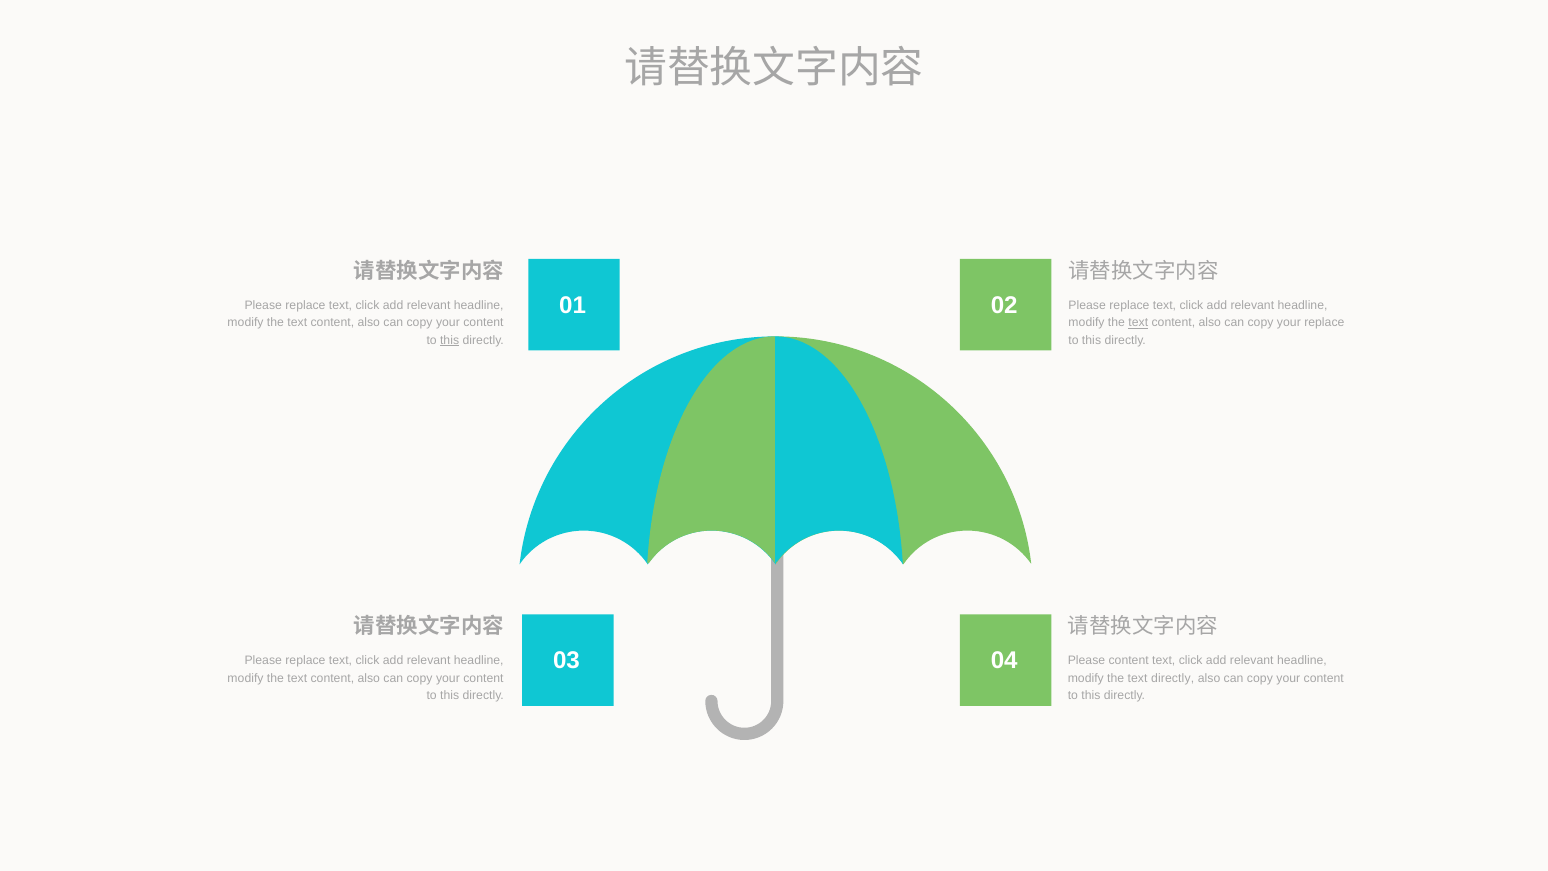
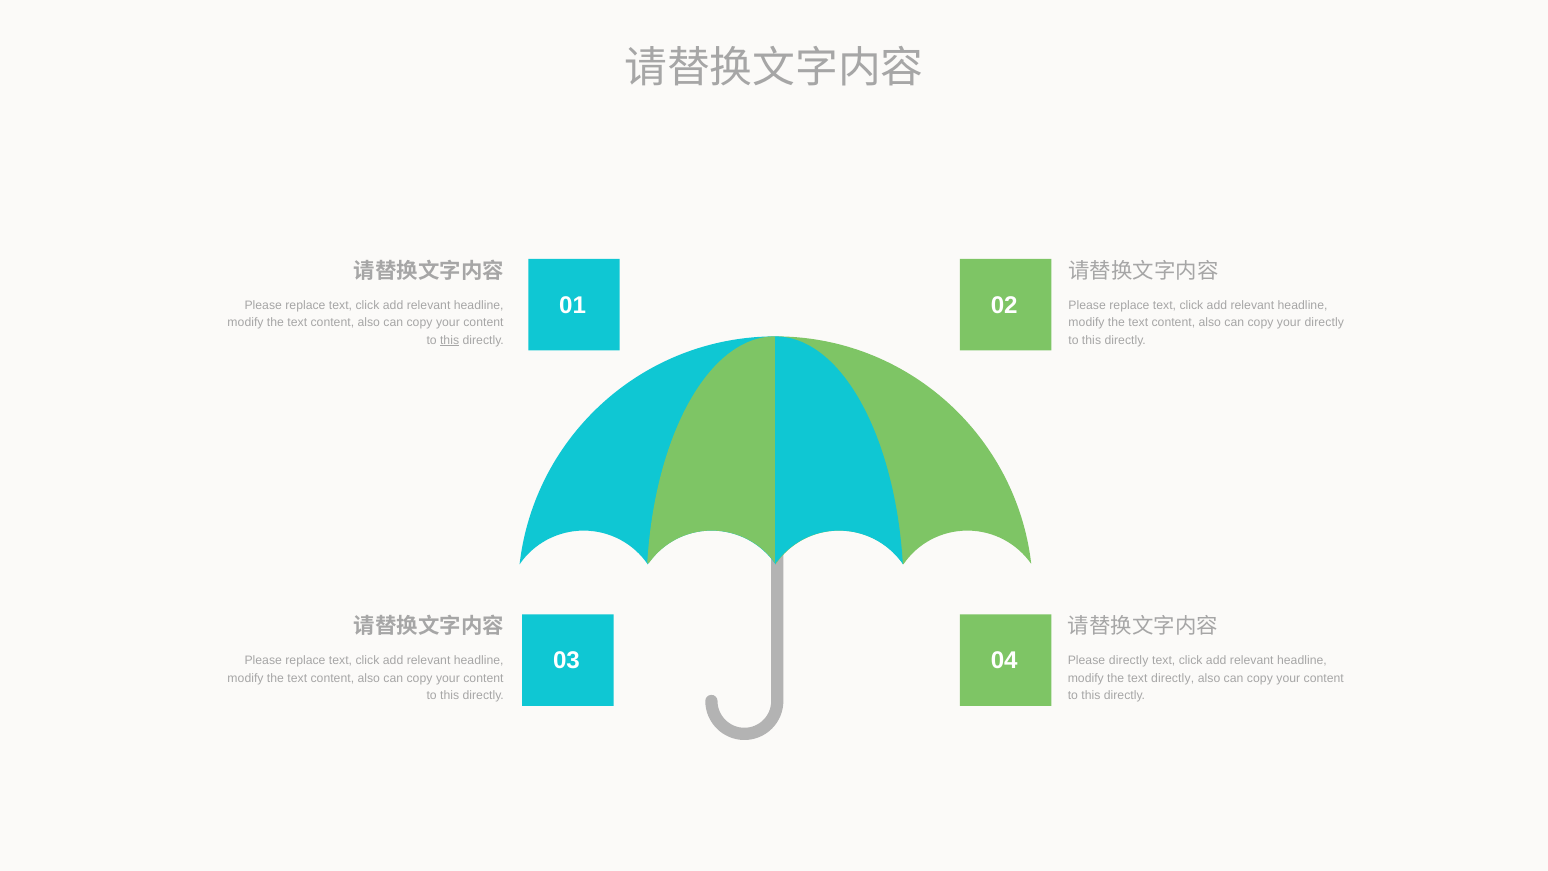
text underline: present -> none (1138, 323)
your replace: replace -> directly (1324, 323)
Please content: content -> directly (1129, 661)
